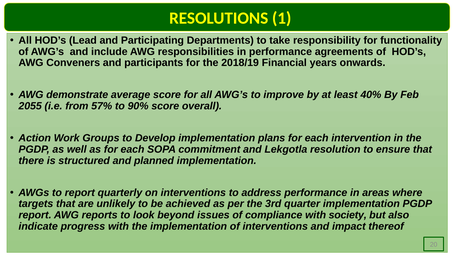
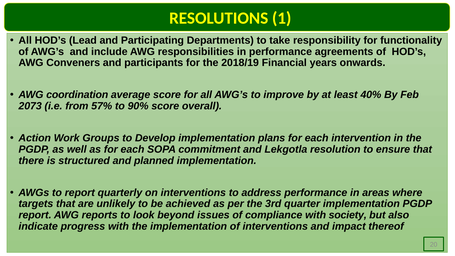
demonstrate: demonstrate -> coordination (77, 95)
2055: 2055 -> 2073 (30, 106)
